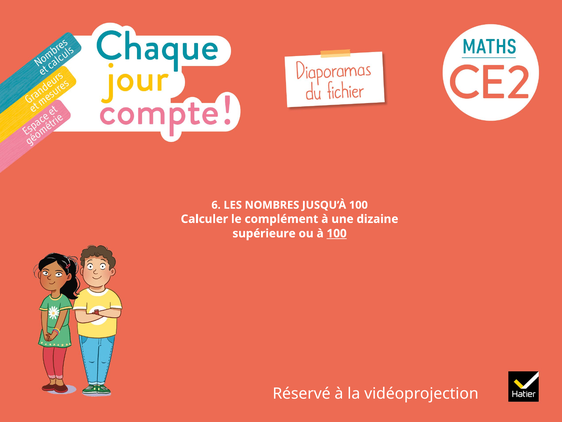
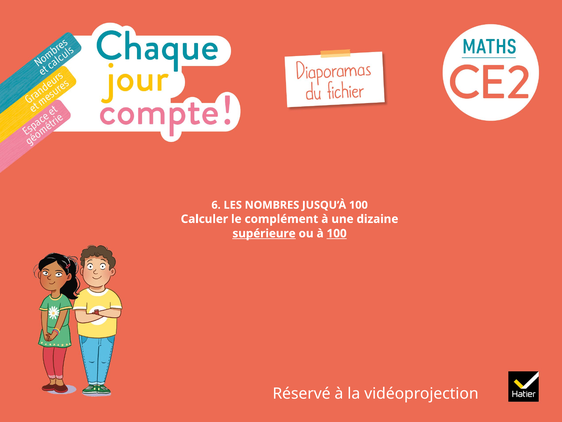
supérieure underline: none -> present (264, 233)
